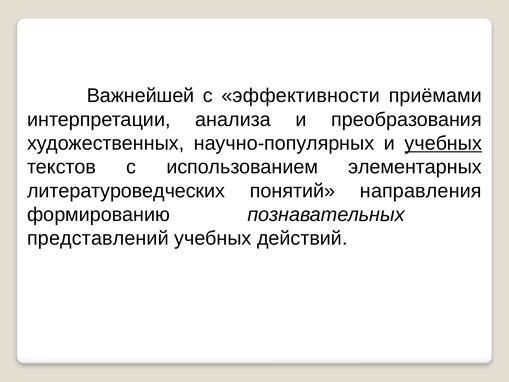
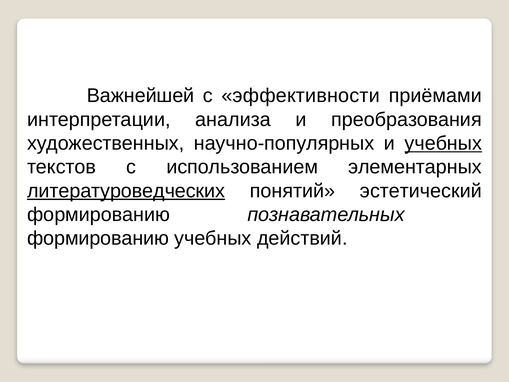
литературоведческих underline: none -> present (126, 191)
направления: направления -> эстетический (421, 191)
представлений: представлений -> формированию (98, 238)
